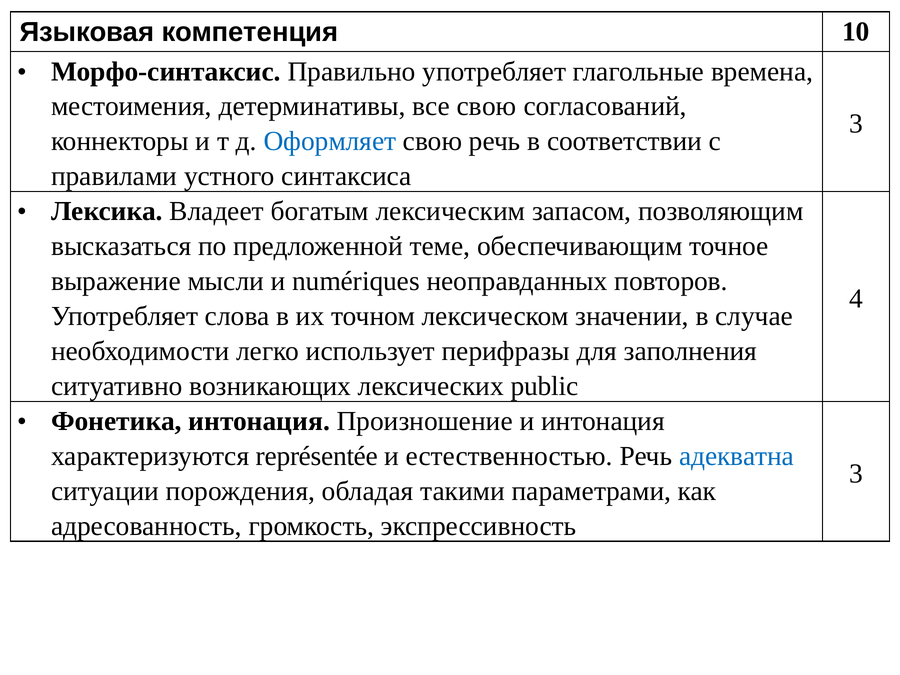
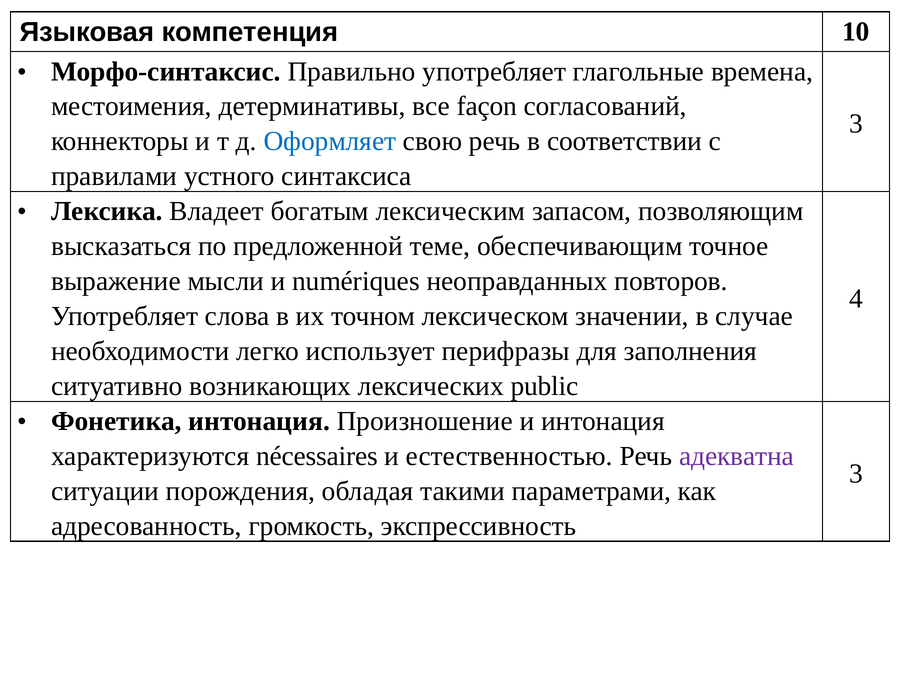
все свою: свою -> façon (487, 106)
représentée: représentée -> nécessaires (317, 456)
адекватна colour: blue -> purple (736, 456)
